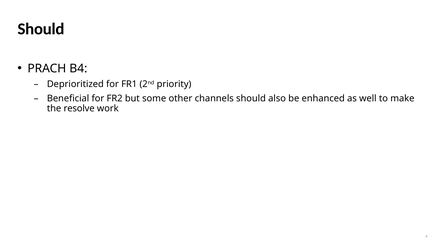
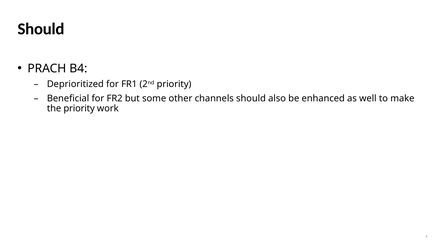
the resolve: resolve -> priority (79, 108)
